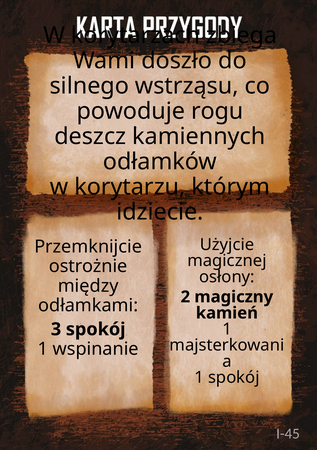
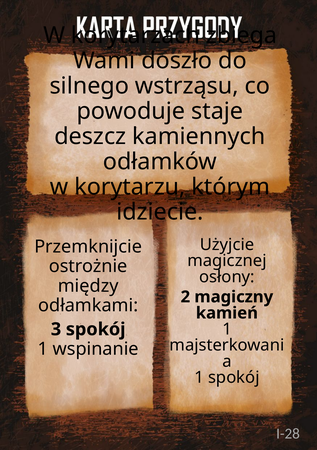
rogu: rogu -> staje (217, 111)
I-45: I-45 -> I-28 (288, 434)
